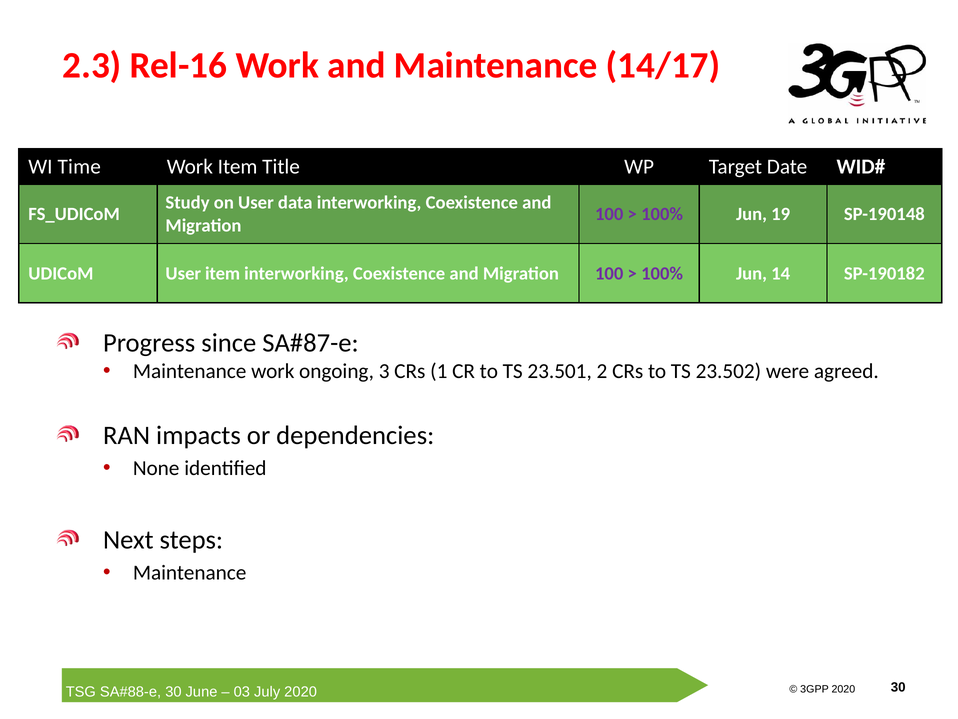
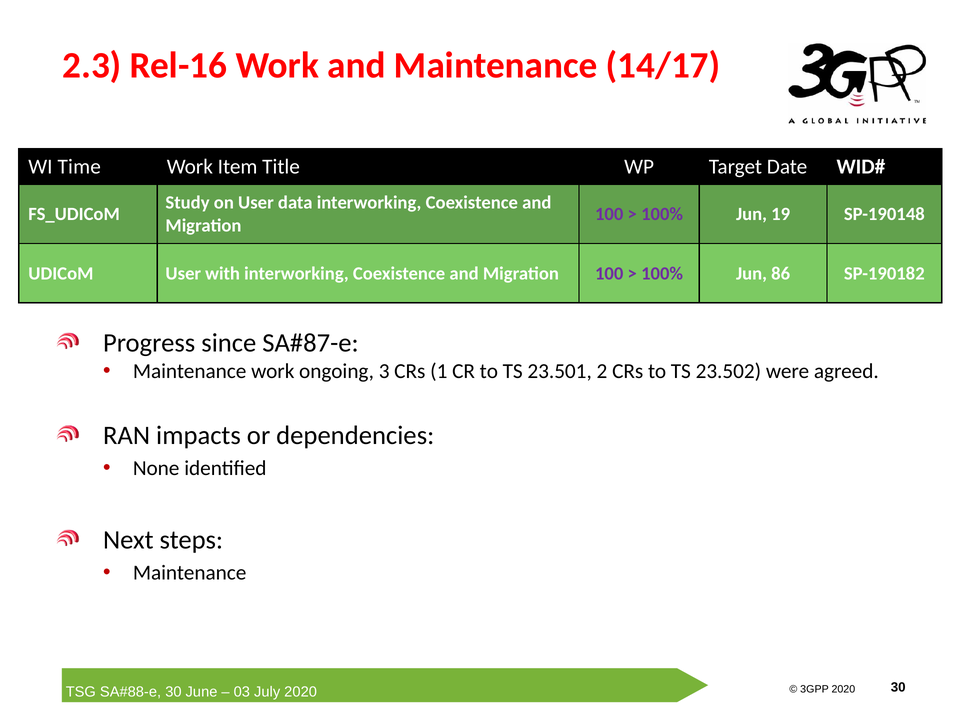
User item: item -> with (223, 273)
14: 14 -> 86 (781, 273)
